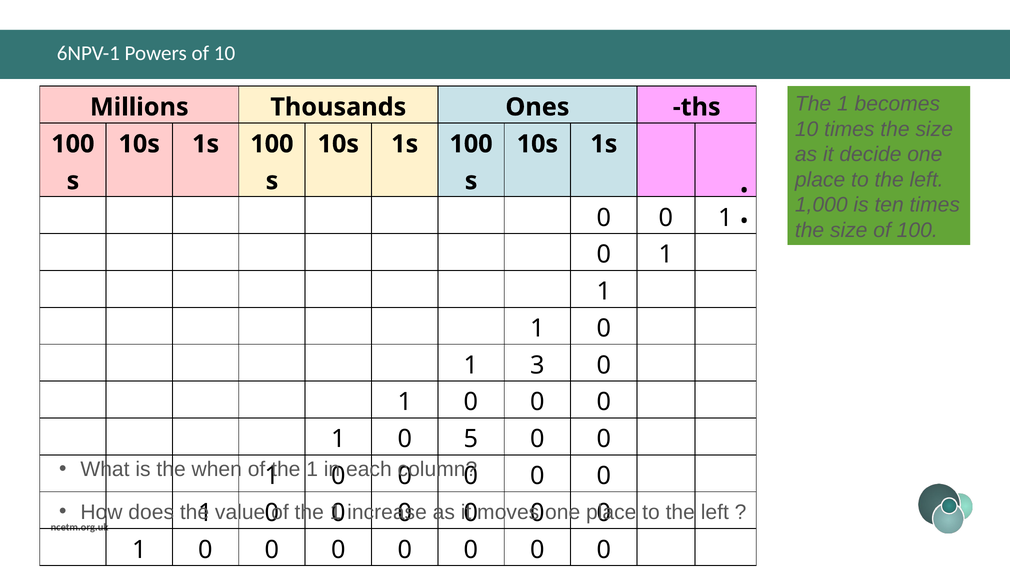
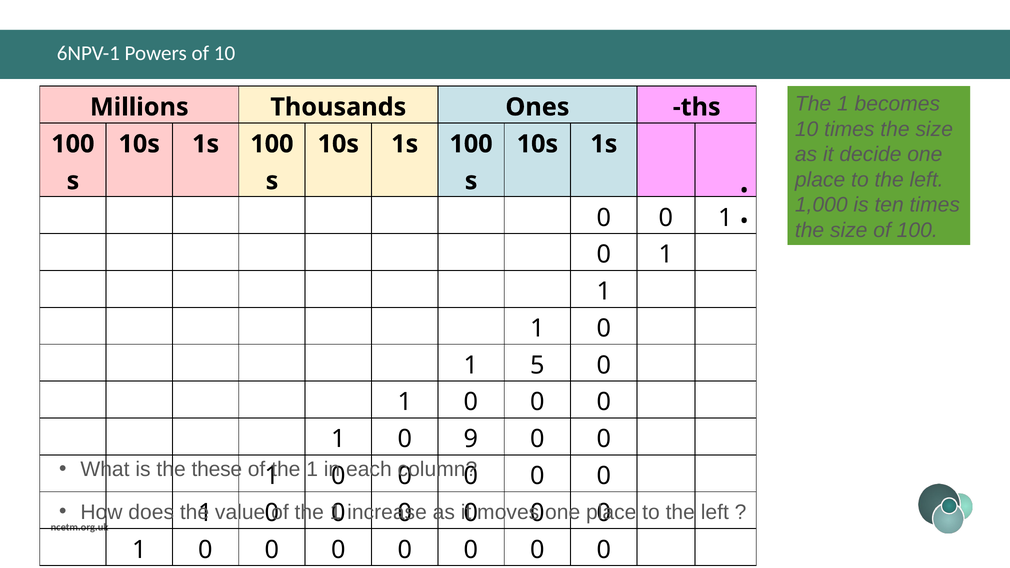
3: 3 -> 5 (537, 365)
5: 5 -> 9 (471, 439)
when: when -> these (217, 469)
